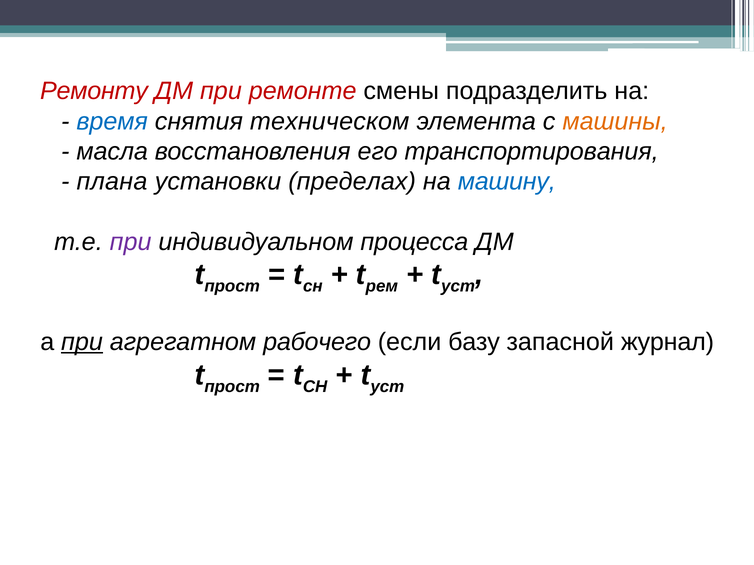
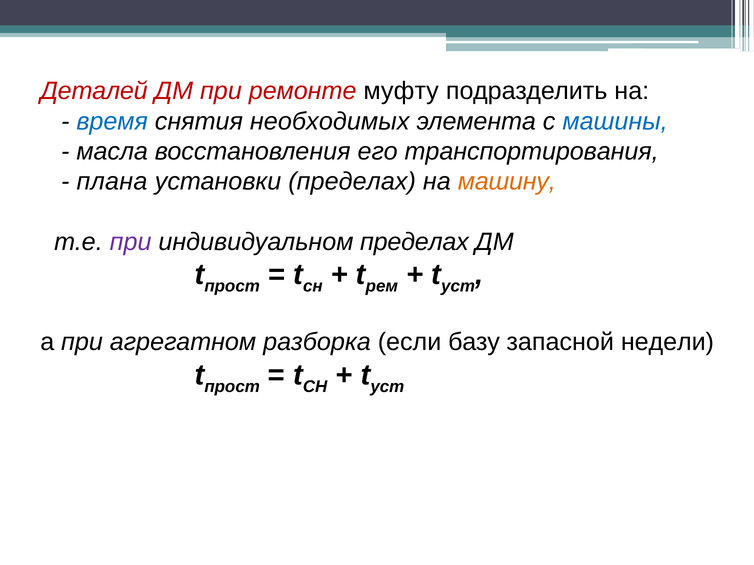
Ремонту: Ремонту -> Деталей (94, 91)
смены: смены -> муфту (401, 91)
техническом: техническом -> необходимых (330, 121)
машины colour: orange -> blue (615, 121)
машину colour: blue -> orange (507, 182)
индивидуальном процесса: процесса -> пределах (414, 242)
при underline: present -> none (82, 342)
рабочего: рабочего -> разборка (317, 342)
журнал: журнал -> недели (667, 342)
